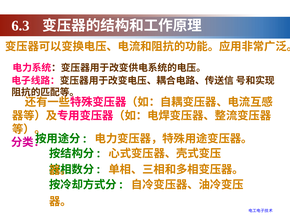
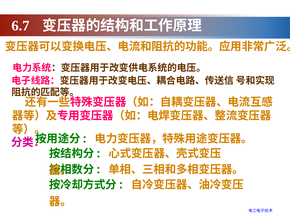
6.3: 6.3 -> 6.7 (21, 26)
